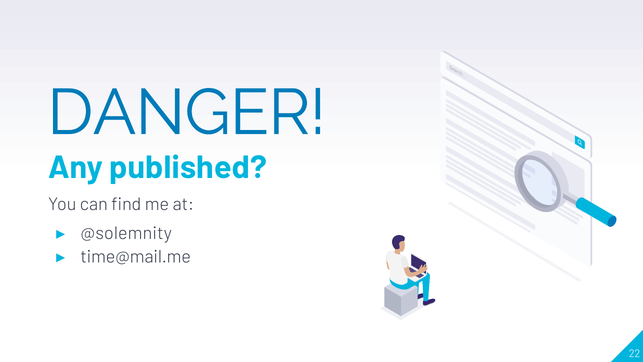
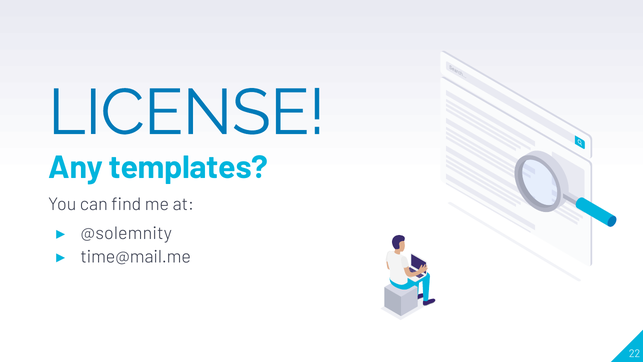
DANGER: DANGER -> LICENSE (187, 113)
published: published -> templates (188, 168)
